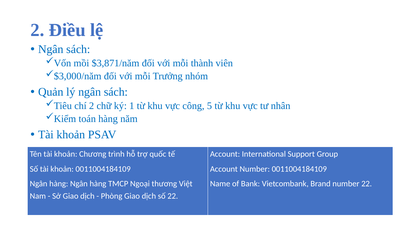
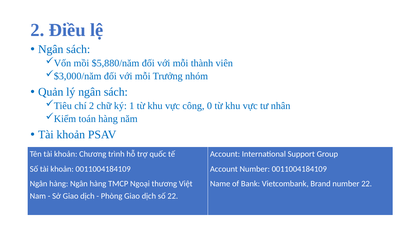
$3,871/năm: $3,871/năm -> $5,880/năm (116, 63)
5: 5 -> 0 (209, 106)
